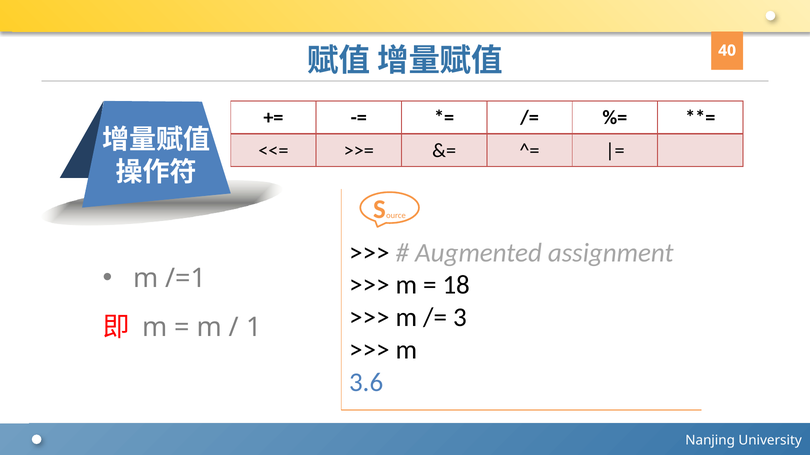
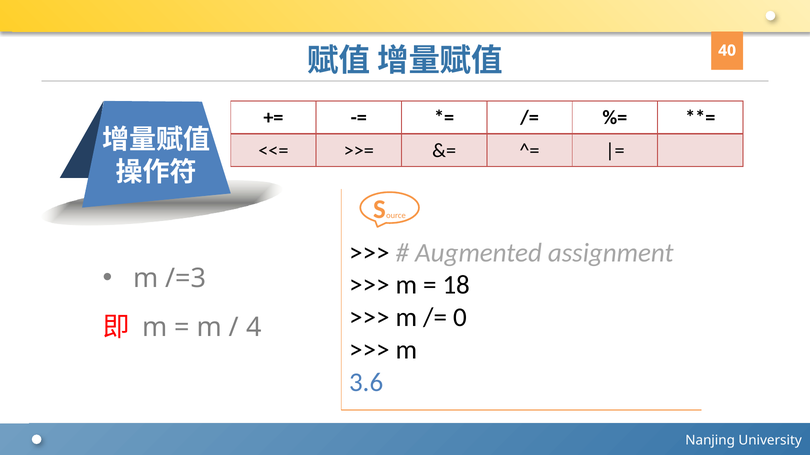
/=1: /=1 -> /=3 (186, 279)
3: 3 -> 0 (460, 318)
1: 1 -> 4 (254, 328)
